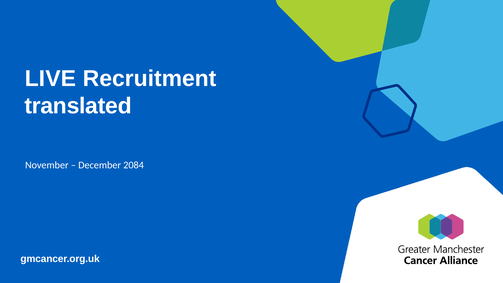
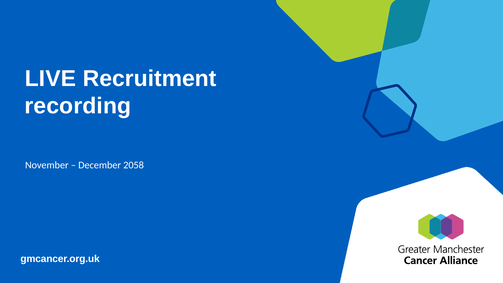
translated: translated -> recording (78, 106)
2084: 2084 -> 2058 (134, 165)
